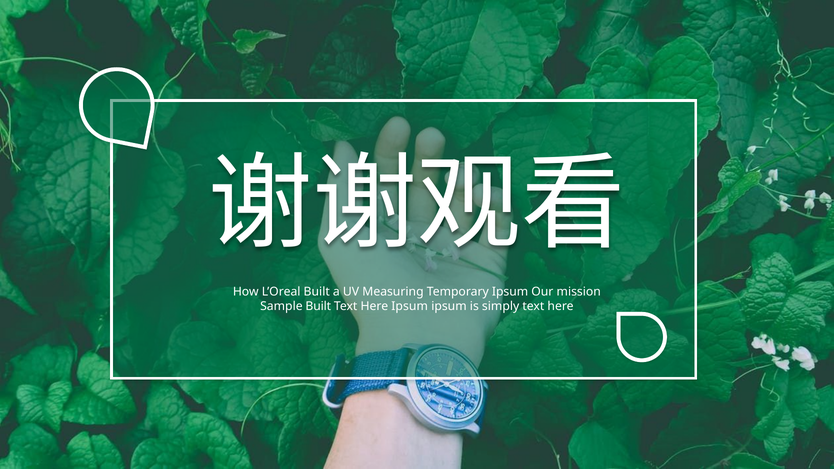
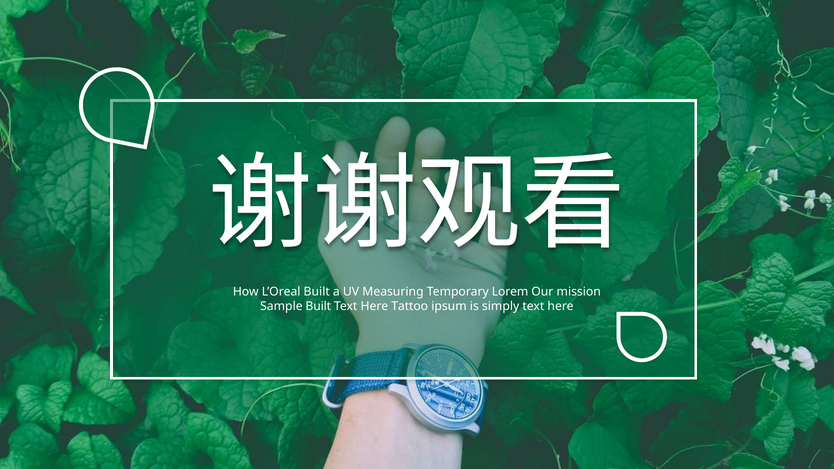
Temporary Ipsum: Ipsum -> Lorem (510, 292)
Here Ipsum: Ipsum -> Tattoo (410, 306)
